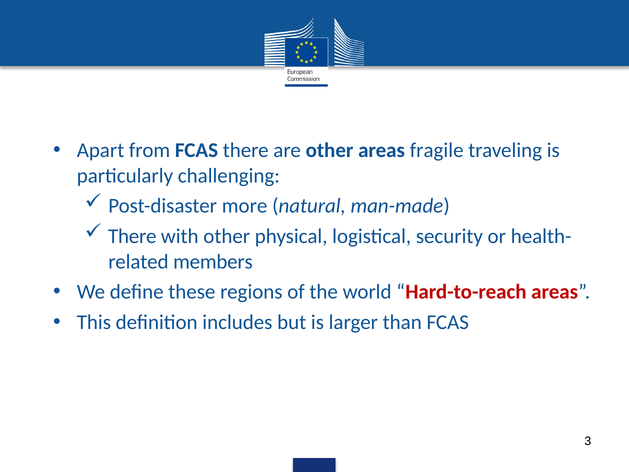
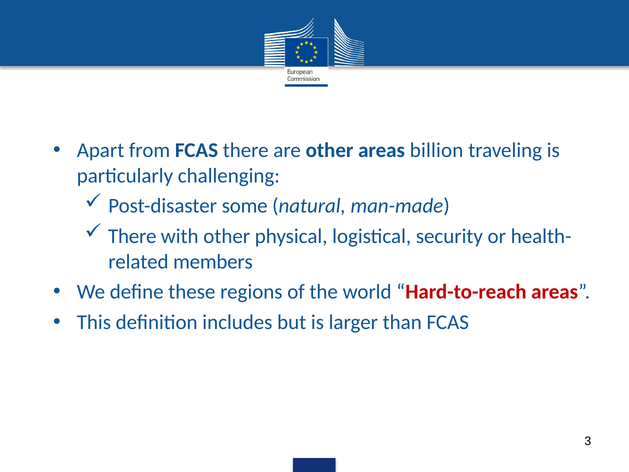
fragile: fragile -> billion (437, 150)
more: more -> some (245, 206)
